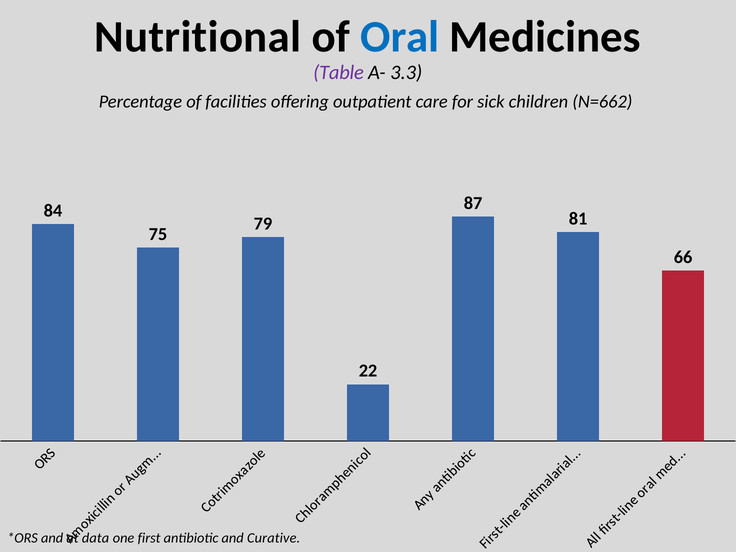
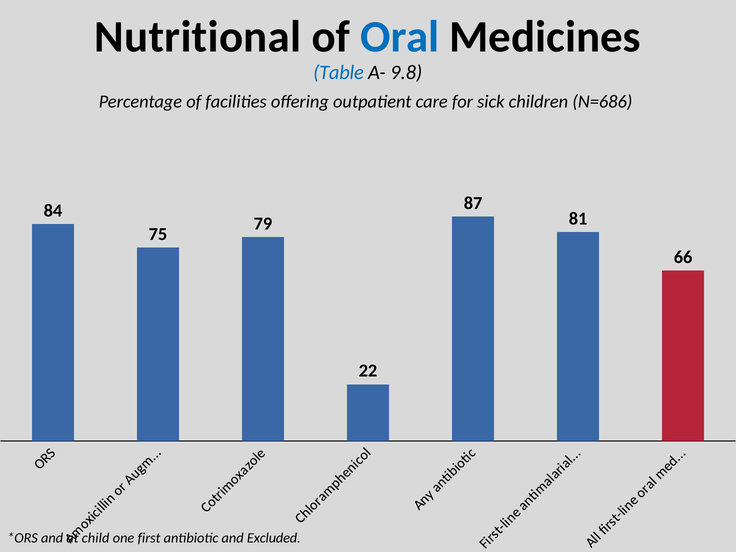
Table colour: purple -> blue (339, 73)
3.3: 3.3 -> 9.8 (406, 73)
N=662: N=662 -> N=686 (602, 102)
data: data -> child (96, 538)
Curative: Curative -> Excluded (274, 538)
